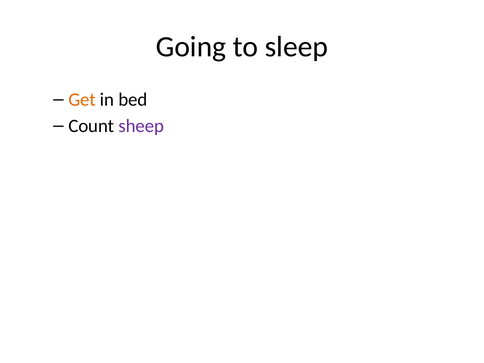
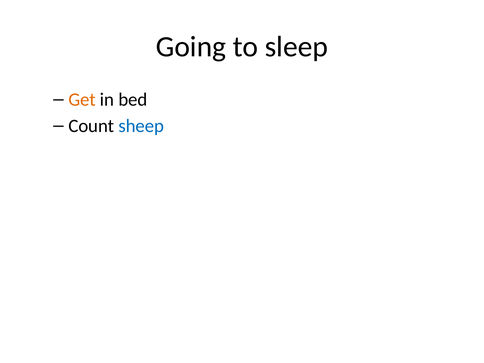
sheep colour: purple -> blue (141, 126)
